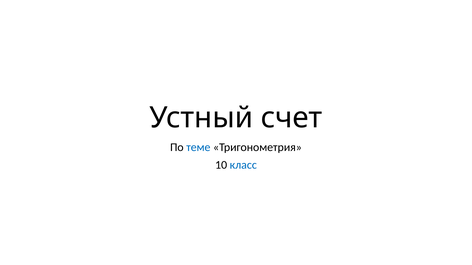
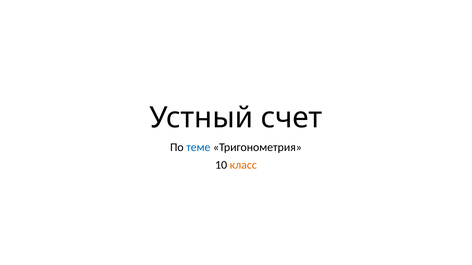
класс colour: blue -> orange (243, 165)
